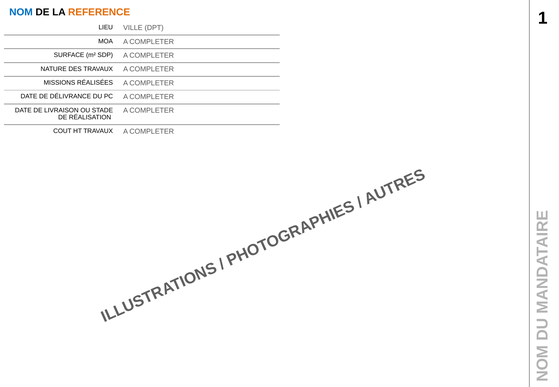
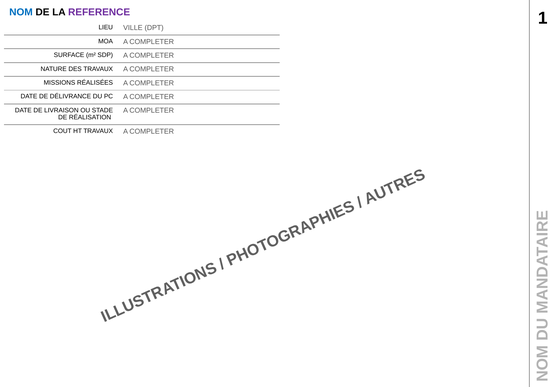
REFERENCE colour: orange -> purple (99, 12)
